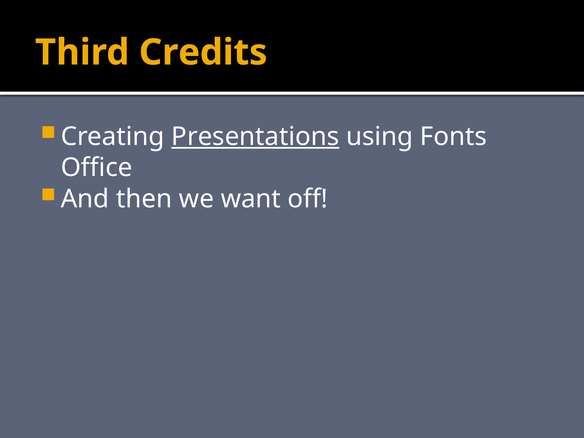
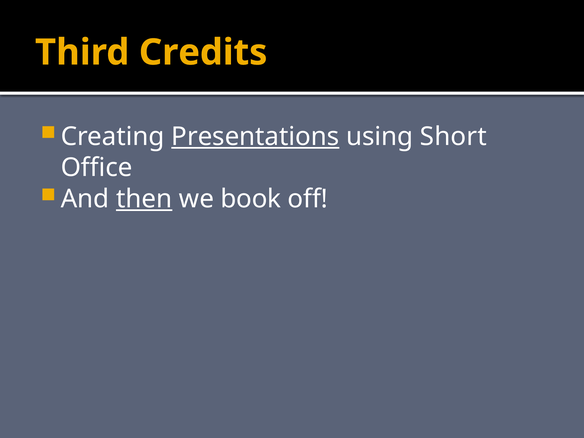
Fonts: Fonts -> Short (453, 137)
then underline: none -> present (144, 199)
want: want -> book (251, 199)
